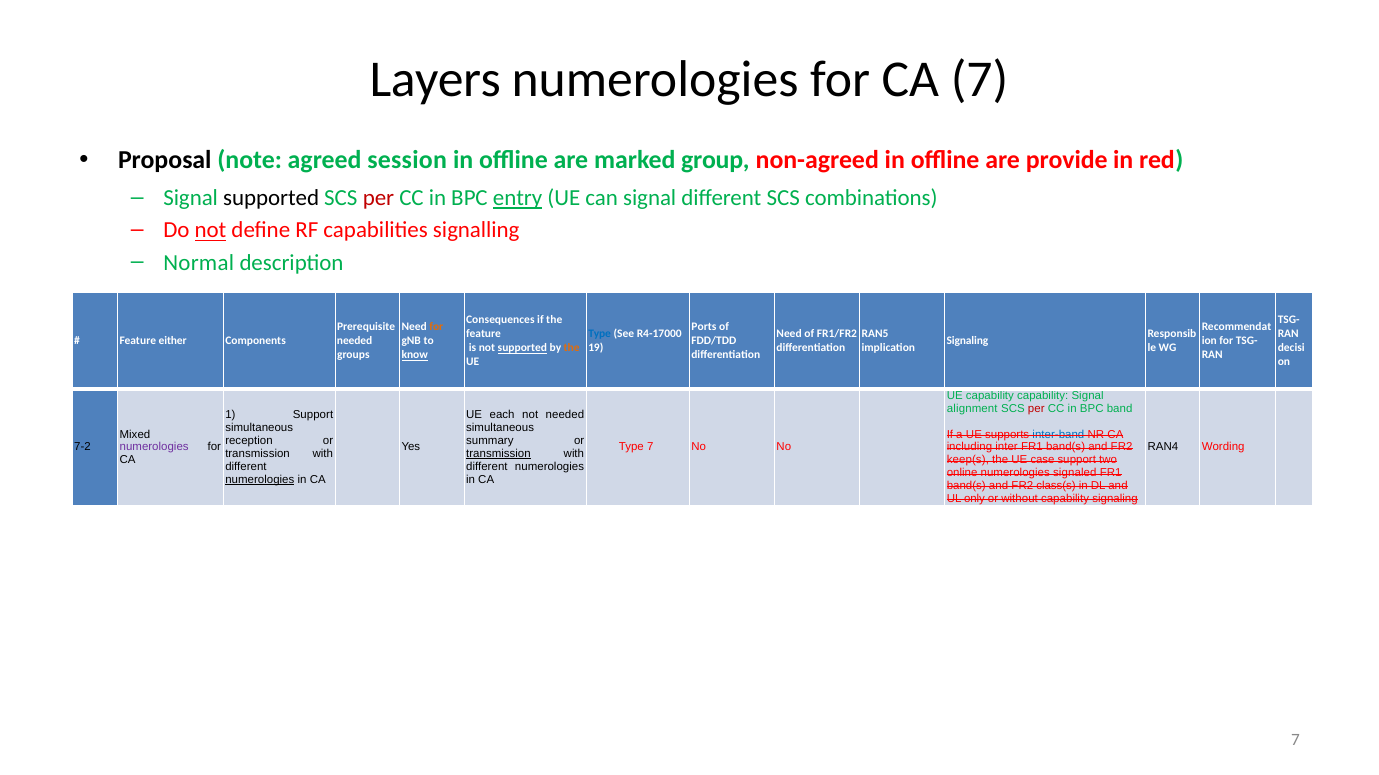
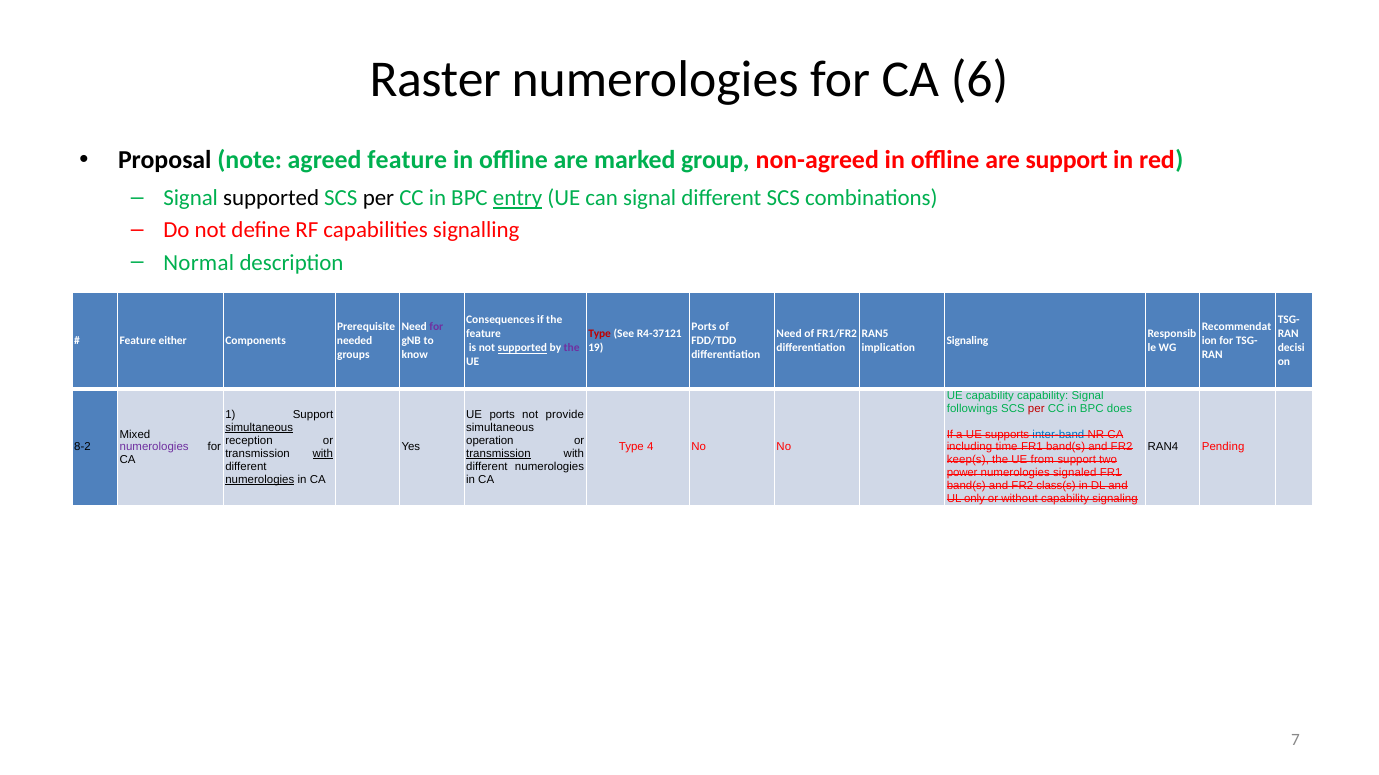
Layers: Layers -> Raster (435, 79)
CA 7: 7 -> 6 (980, 79)
agreed session: session -> feature (407, 160)
are provide: provide -> support (1067, 160)
per colour: red -> black (378, 198)
not underline: present -> none (211, 231)
for colour: orange -> purple (436, 327)
Type colour: blue -> red (600, 334)
R4-17000: R4-17000 -> R4-37121 (659, 334)
the colour: orange -> purple (572, 348)
know underline: present -> none (415, 355)
alignment: alignment -> followings (972, 409)
band: band -> does (1120, 409)
UE each: each -> ports (502, 415)
not needed: needed -> provide (565, 415)
simultaneous underline: none -> present (259, 428)
summary: summary -> operation (490, 441)
7-2: 7-2 -> 8-2 (82, 448)
Type 7: 7 -> 4 (650, 448)
inter: inter -> time (1007, 448)
Wording: Wording -> Pending (1223, 448)
with underline: none -> present (323, 454)
case: case -> from (1042, 461)
online: online -> power (962, 473)
